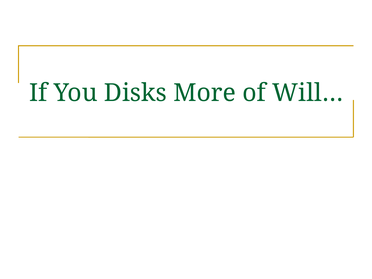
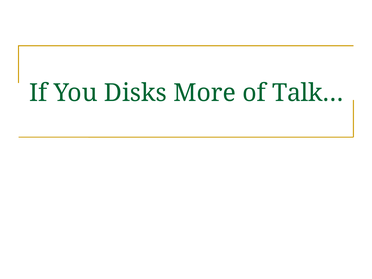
Will…: Will… -> Talk… (308, 93)
